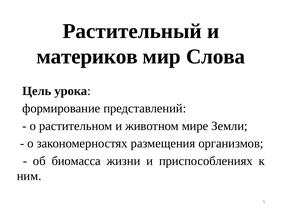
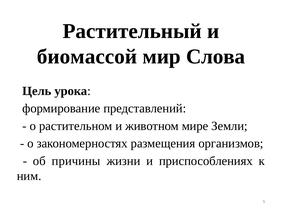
материков: материков -> биомассой (87, 57)
биомасса: биомасса -> причины (76, 161)
